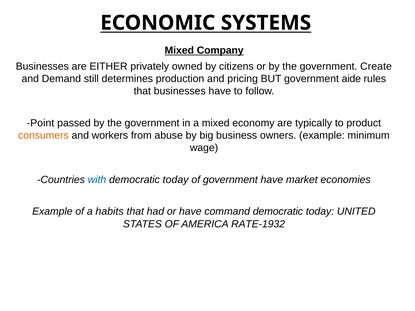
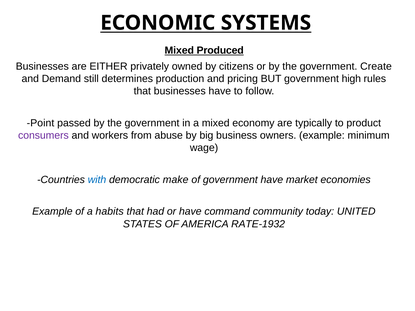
Company: Company -> Produced (220, 50)
aide: aide -> high (351, 79)
consumers colour: orange -> purple (43, 136)
today: today -> make (176, 180)
command democratic: democratic -> community (278, 212)
